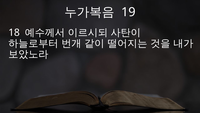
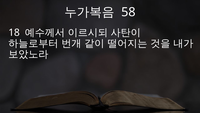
19: 19 -> 58 (128, 12)
